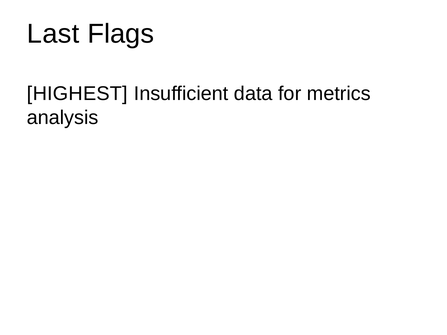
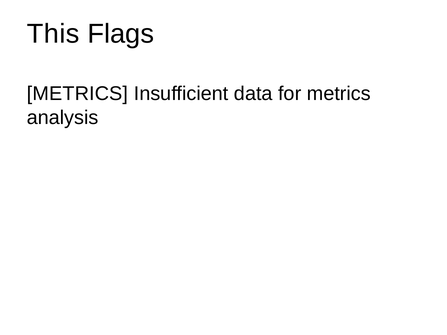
Last: Last -> This (53, 34)
HIGHEST: HIGHEST -> METRICS (77, 94)
